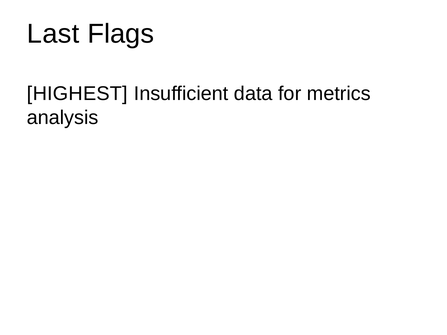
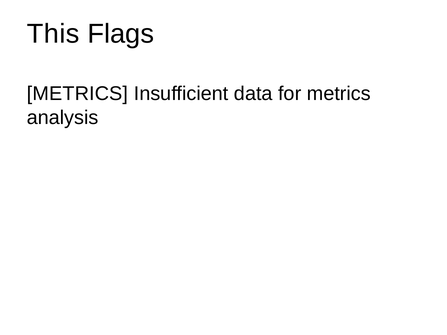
Last: Last -> This (53, 34)
HIGHEST: HIGHEST -> METRICS (77, 94)
